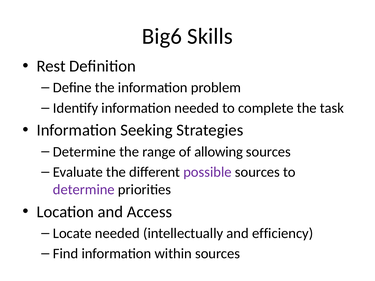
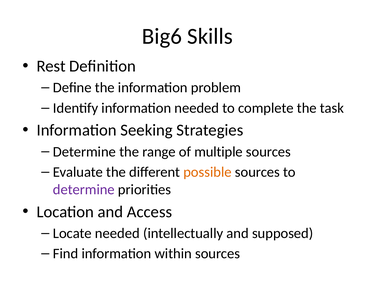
allowing: allowing -> multiple (219, 152)
possible colour: purple -> orange (207, 172)
efficiency: efficiency -> supposed (283, 233)
